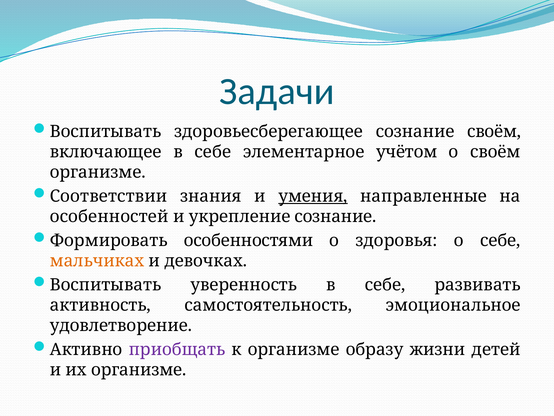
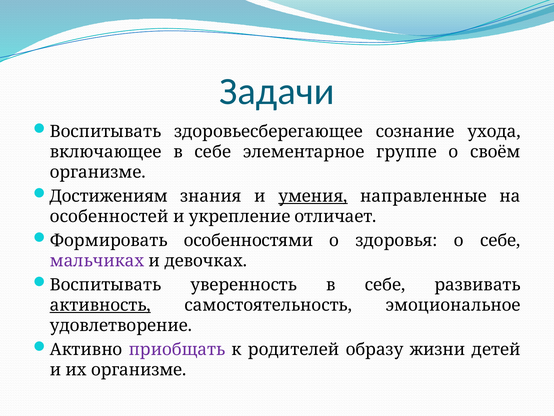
сознание своём: своём -> ухода (494, 131)
учётом: учётом -> группе (407, 152)
Соответствии: Соответствии -> Достижениям (109, 196)
укрепление сознание: сознание -> отличает (335, 216)
мальчиках colour: orange -> purple (97, 261)
активность underline: none -> present (100, 305)
к организме: организме -> родителей (294, 349)
